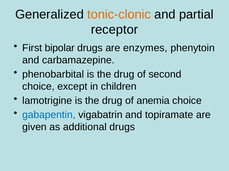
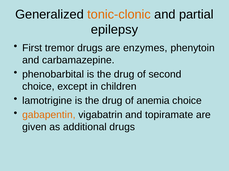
receptor: receptor -> epilepsy (114, 30)
bipolar: bipolar -> tremor (60, 48)
gabapentin colour: blue -> orange (49, 115)
